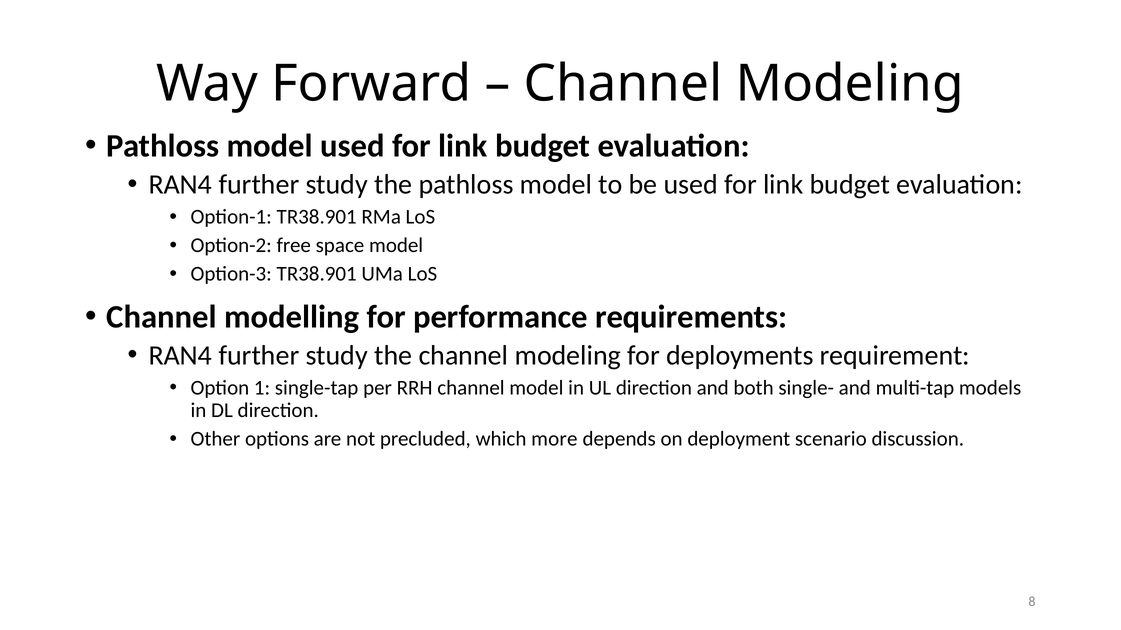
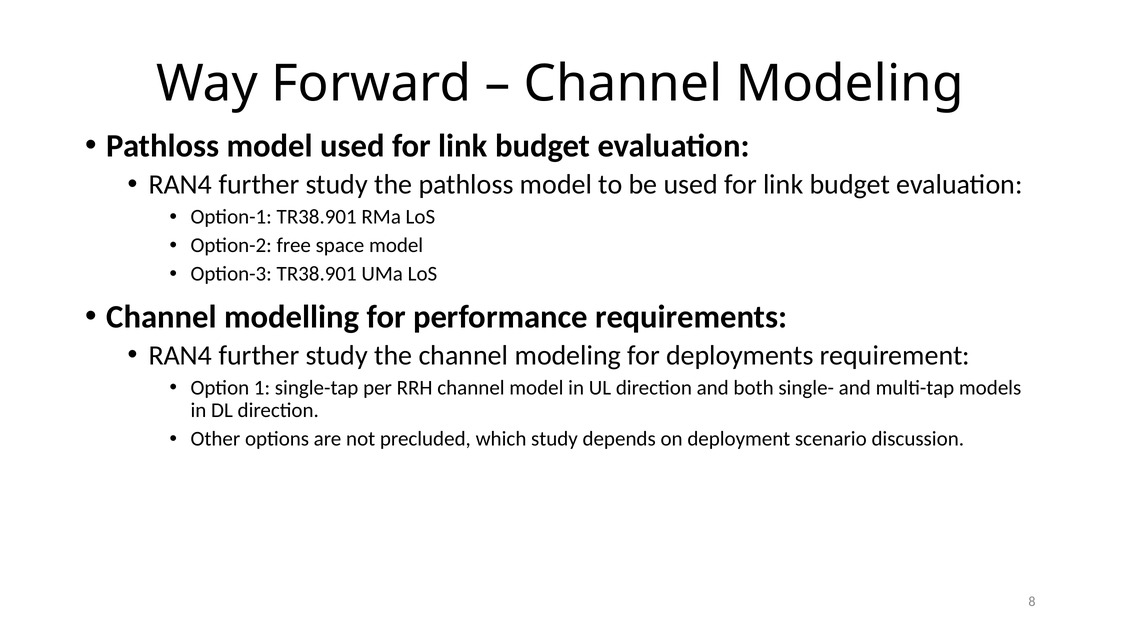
which more: more -> study (554, 439)
